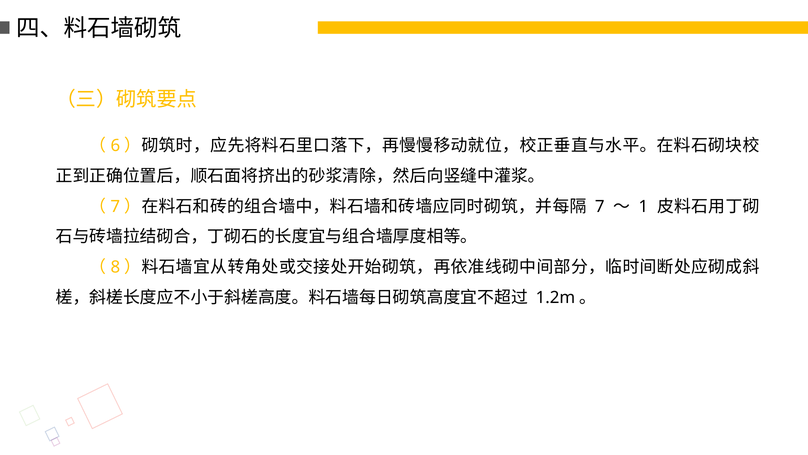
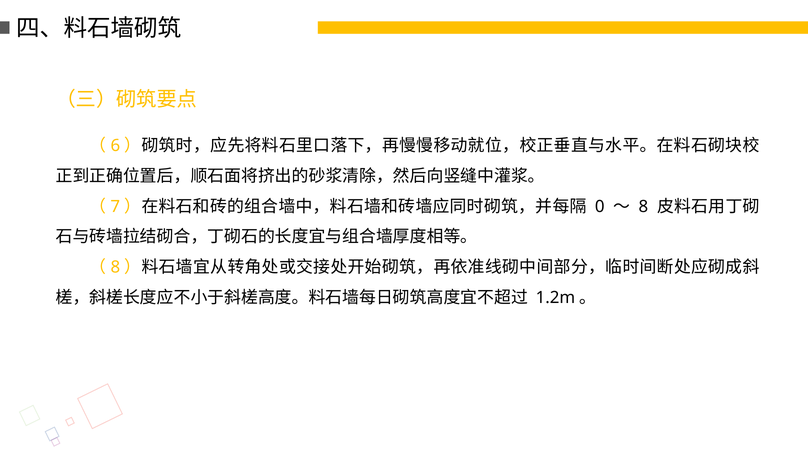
7: 7 -> 0 (600, 206)
1: 1 -> 8 (643, 206)
